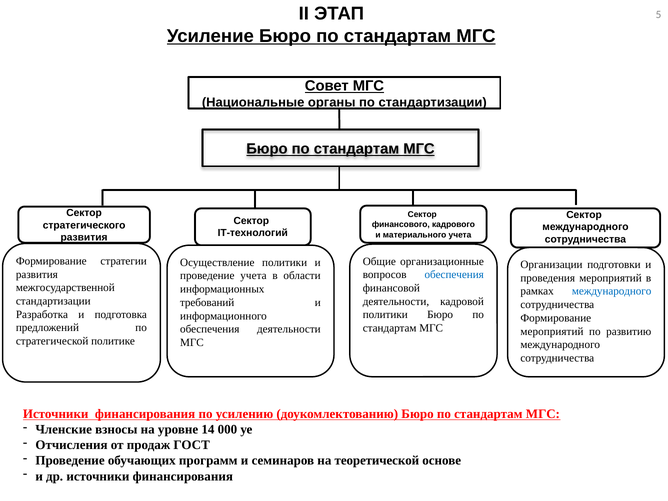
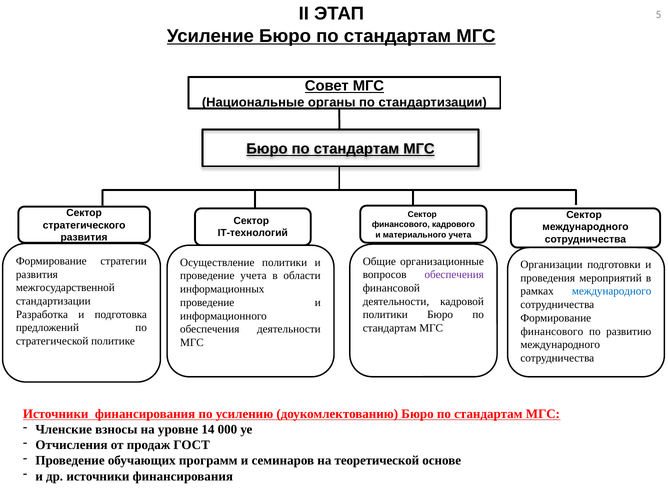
обеспечения colour: blue -> purple (454, 275)
требований: требований -> проведение (207, 302)
мероприятий: мероприятий -> финансового (552, 331)
